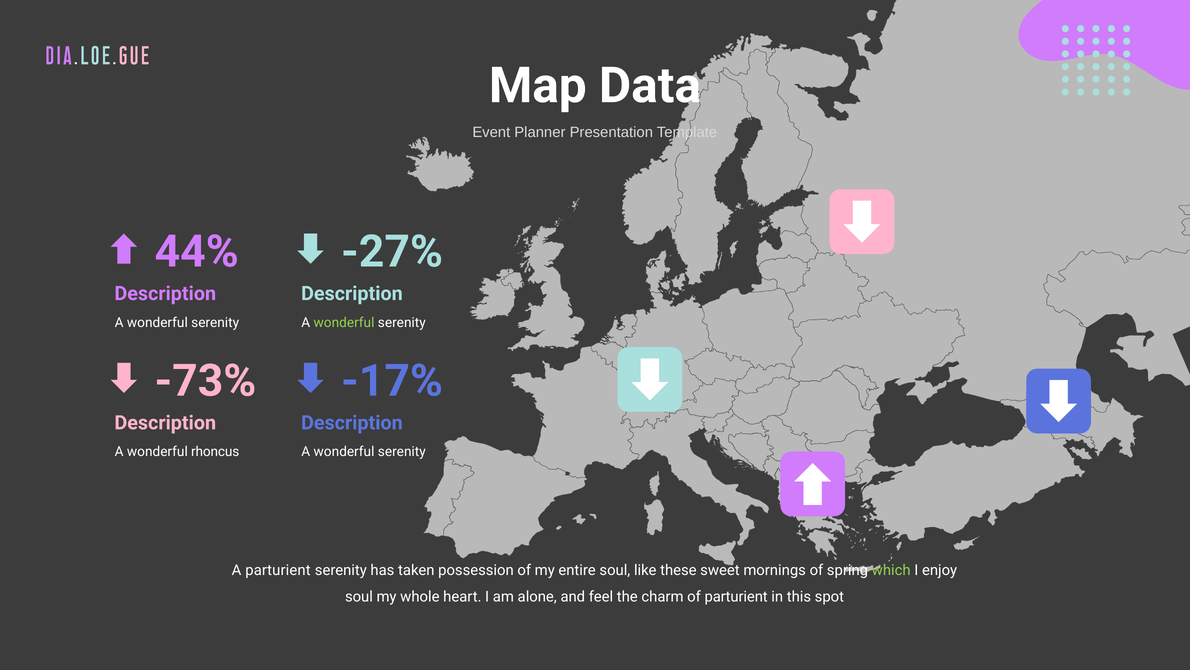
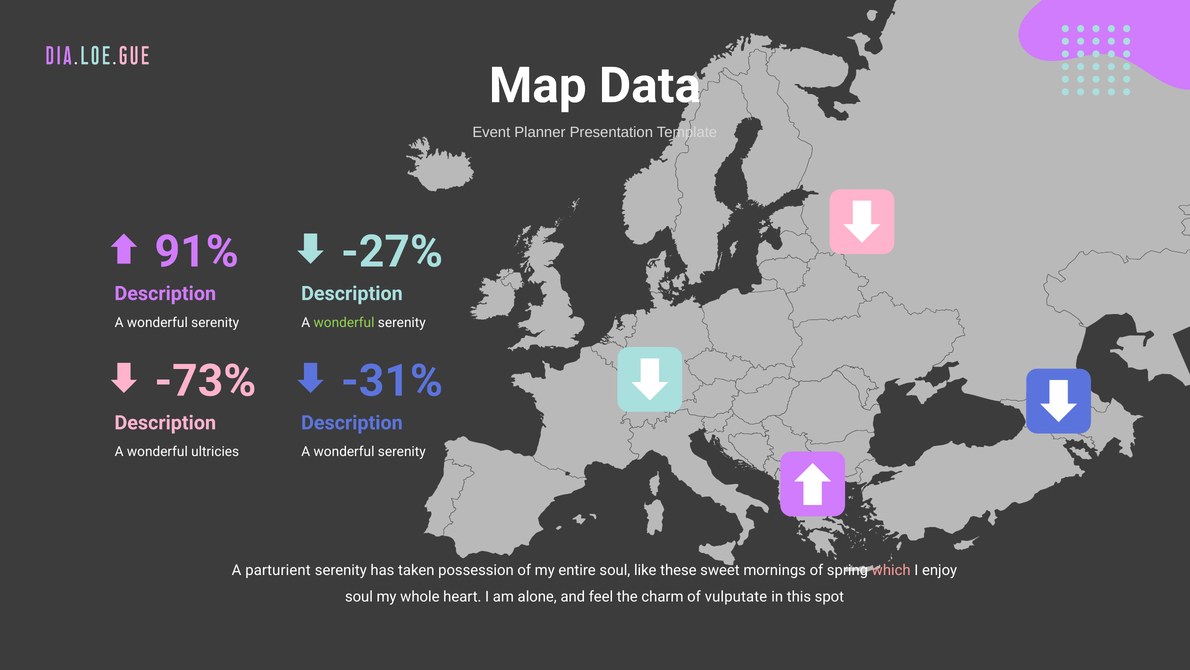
44%: 44% -> 91% (197, 252)
-17%: -17% -> -31% (392, 381)
rhoncus: rhoncus -> ultricies (215, 451)
which colour: light green -> pink (891, 570)
of parturient: parturient -> vulputate (736, 596)
